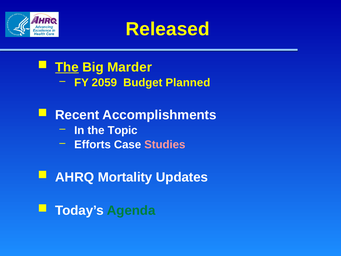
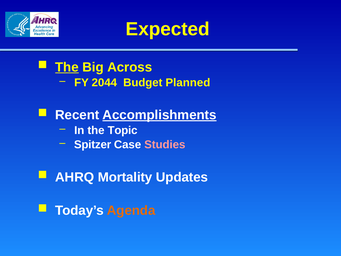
Released: Released -> Expected (168, 29)
Marder: Marder -> Across (130, 67)
2059: 2059 -> 2044 (104, 83)
Accomplishments underline: none -> present (159, 115)
Efforts: Efforts -> Spitzer (93, 145)
Agenda colour: green -> orange (131, 210)
